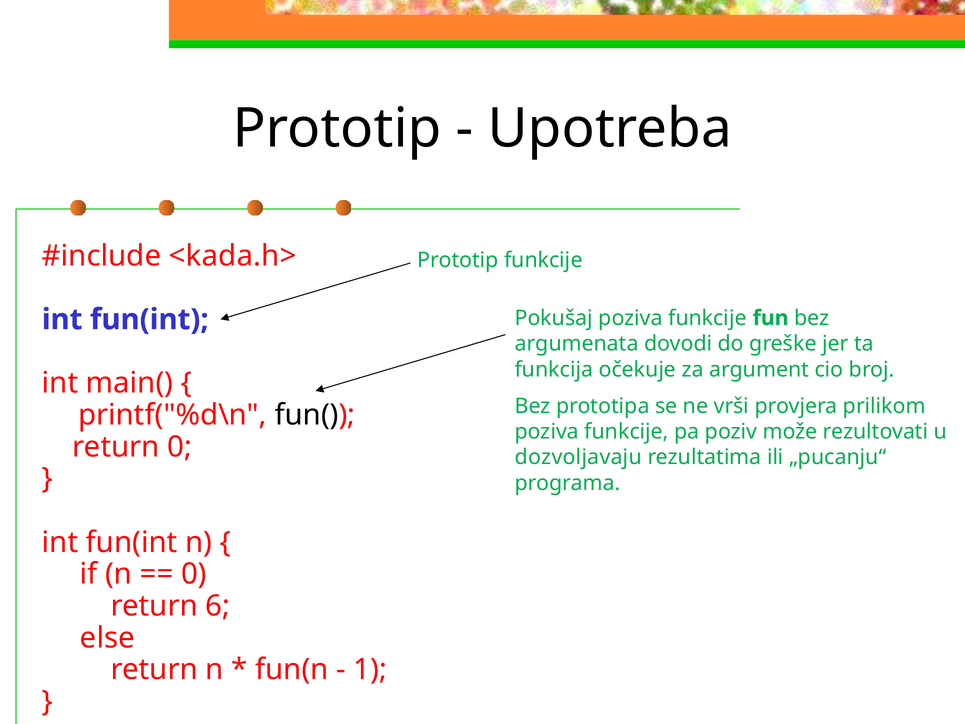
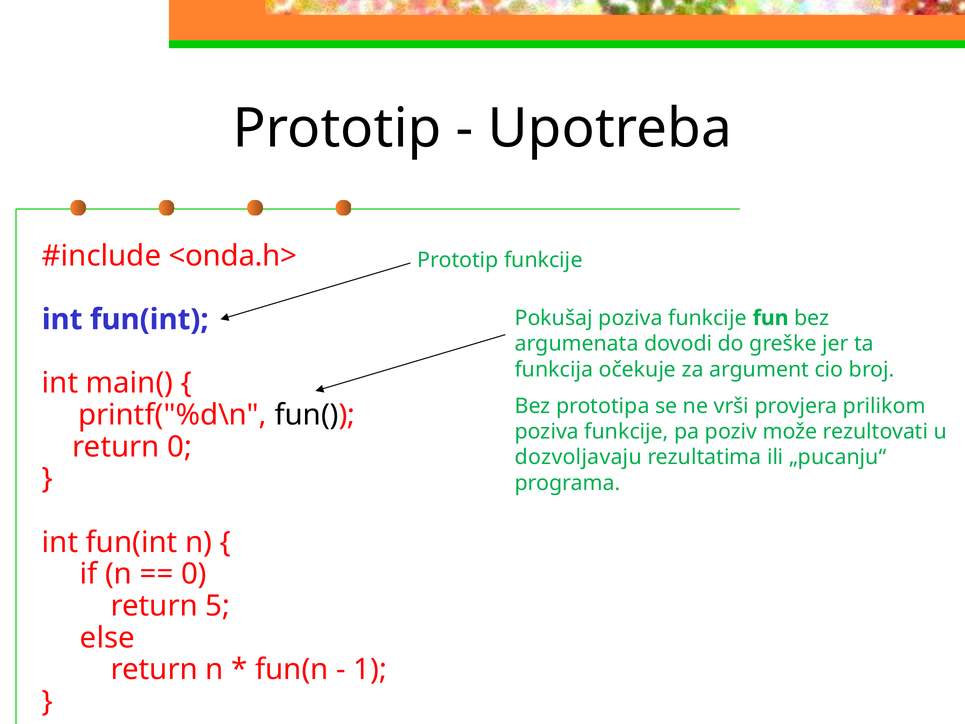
<kada.h>: <kada.h> -> <onda.h> (233, 256)
6: 6 -> 5 (218, 606)
